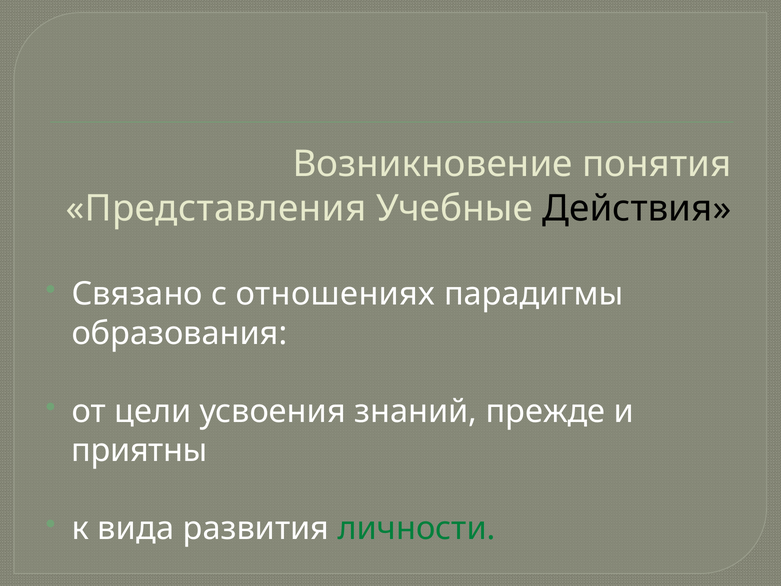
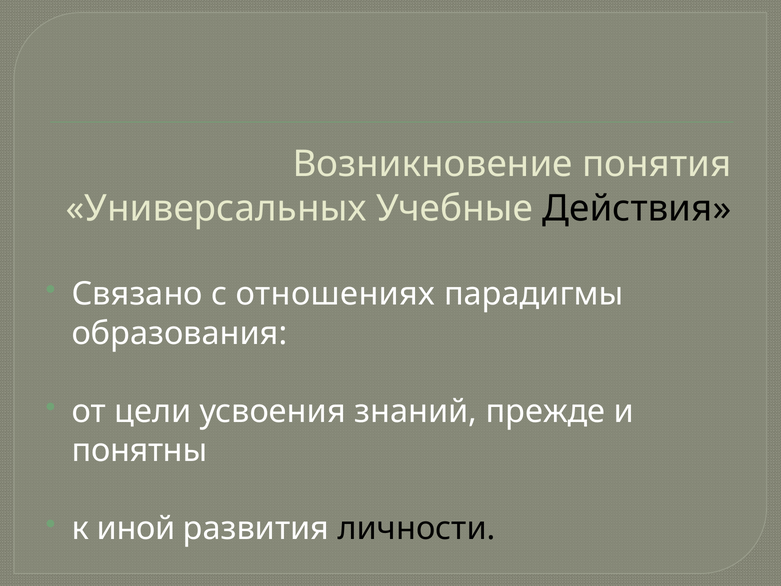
Представления: Представления -> Универсальных (216, 208)
приятны: приятны -> понятны (139, 450)
вида: вида -> иной (136, 528)
личности colour: green -> black (417, 528)
